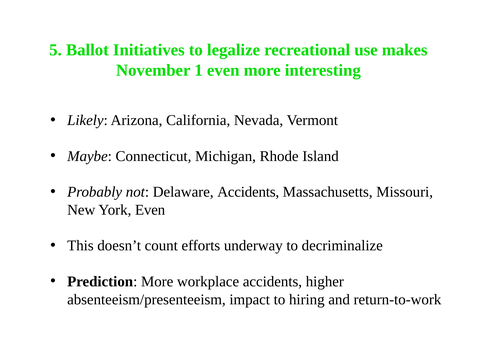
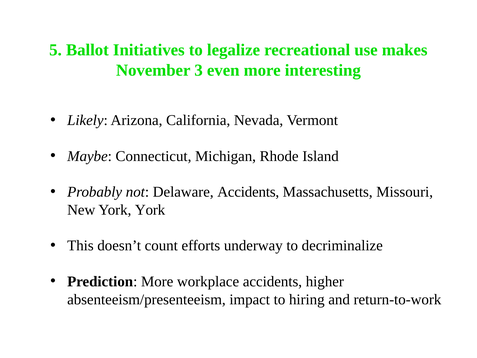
1: 1 -> 3 (199, 70)
York Even: Even -> York (150, 210)
